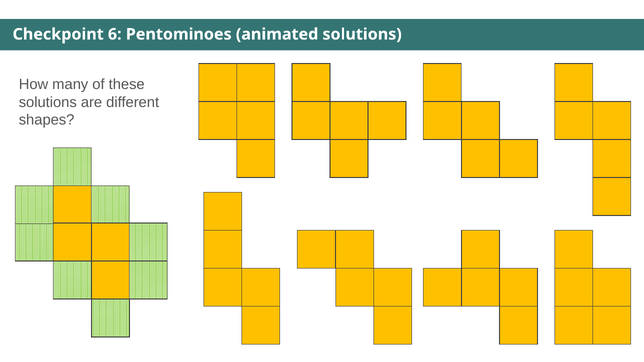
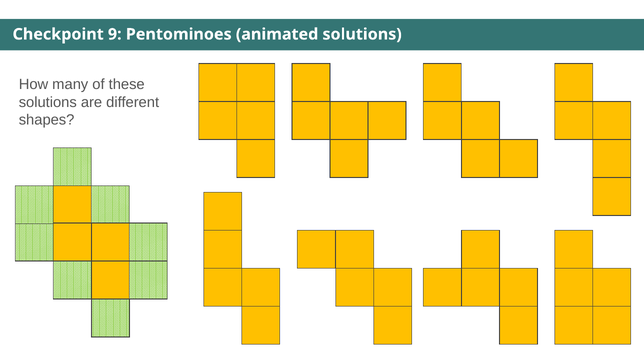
6: 6 -> 9 (115, 34)
